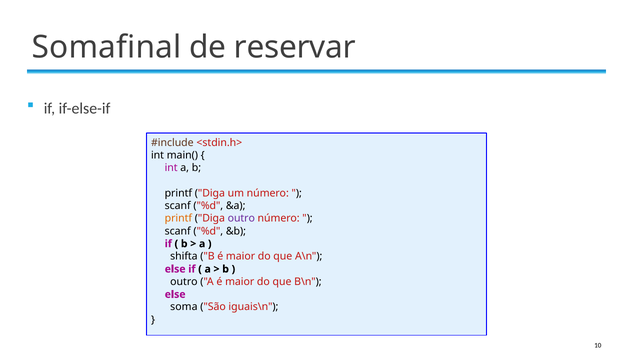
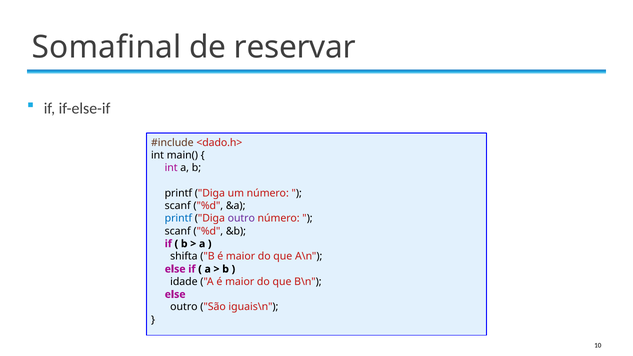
<stdin.h>: <stdin.h> -> <dado.h> (219, 143)
printf colour: orange -> blue (178, 218)
outro: outro -> idade (184, 282)
soma: soma -> outro (184, 307)
